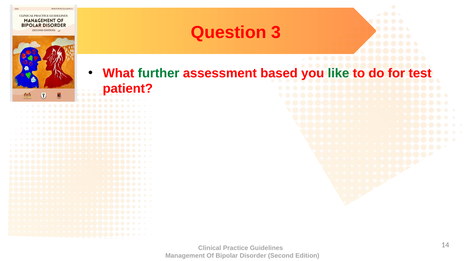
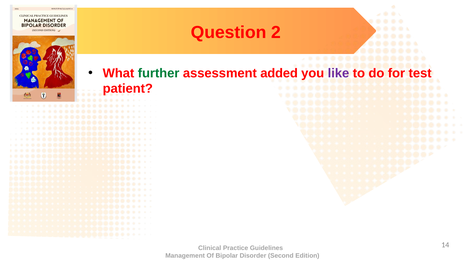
3: 3 -> 2 (276, 32)
based: based -> added (279, 73)
like colour: green -> purple (338, 73)
